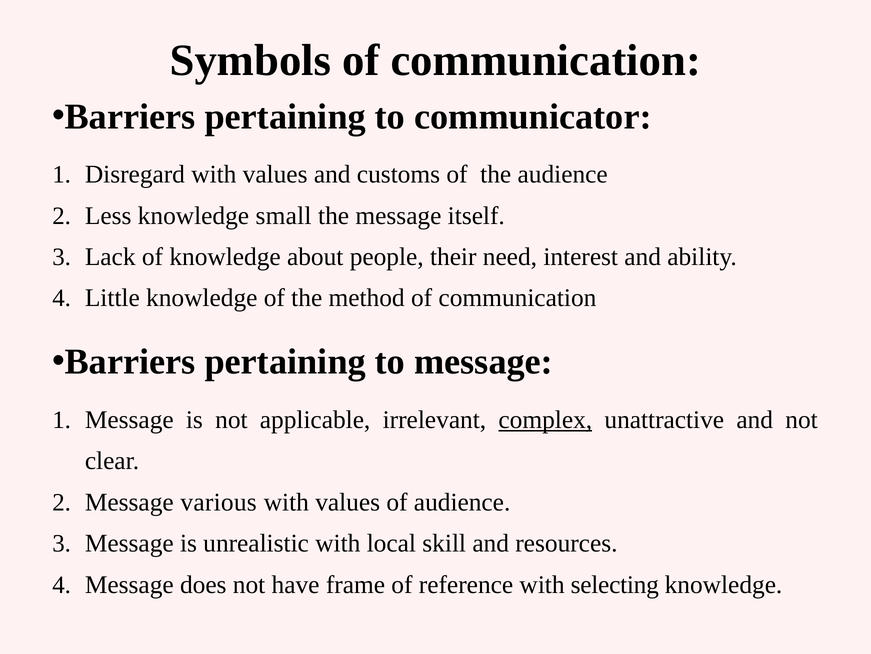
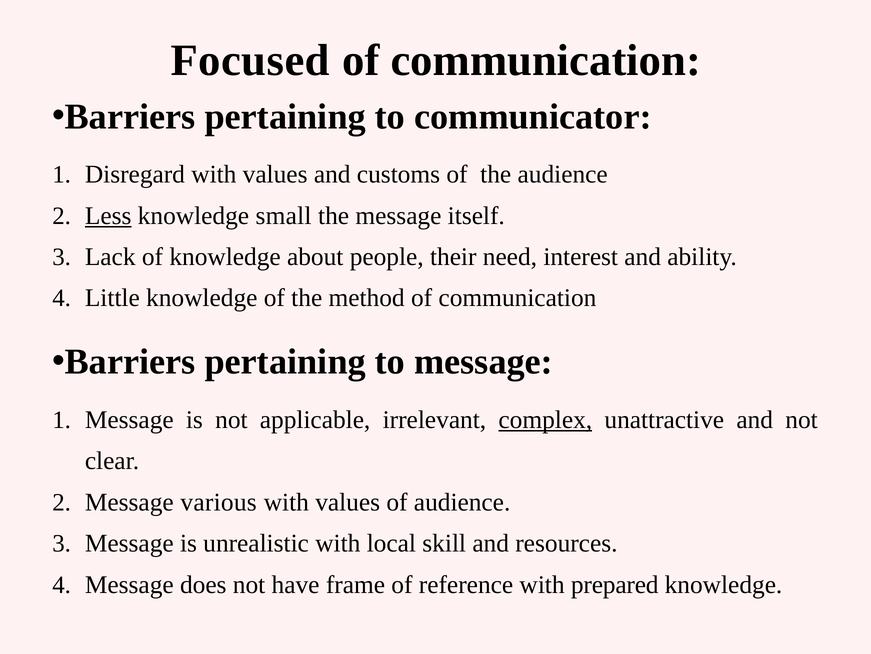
Symbols: Symbols -> Focused (250, 60)
Less underline: none -> present (108, 215)
selecting: selecting -> prepared (615, 584)
